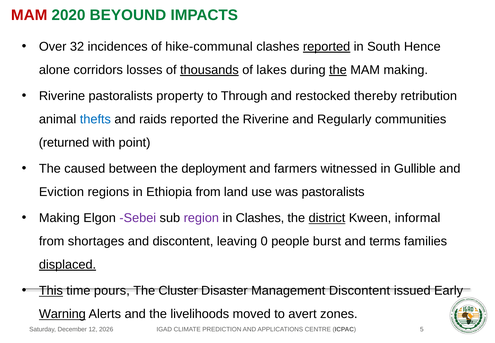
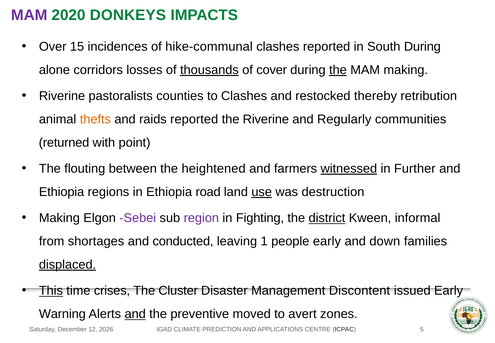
MAM colour: red -> purple (29, 15)
BEYOUND: BEYOUND -> DONKEYS (128, 15)
32: 32 -> 15 (77, 47)
reported underline: present -> none (327, 47)
South Hence: Hence -> During (422, 47)
lakes: lakes -> cover (272, 70)
property: property -> counties (180, 96)
to Through: Through -> Clashes (244, 96)
thefts colour: blue -> orange (95, 119)
caused: caused -> flouting (85, 169)
deployment: deployment -> heightened (214, 169)
witnessed underline: none -> present (349, 169)
Gullible: Gullible -> Further (415, 169)
Eviction: Eviction -> Ethiopia (62, 192)
Ethiopia from: from -> road (208, 192)
use underline: none -> present (262, 192)
was pastoralists: pastoralists -> destruction (333, 192)
in Clashes: Clashes -> Fighting (260, 218)
and discontent: discontent -> conducted (183, 241)
0: 0 -> 1 (264, 241)
people burst: burst -> early (327, 241)
terms: terms -> down (385, 241)
pours: pours -> crises (112, 291)
Warning underline: present -> none (62, 314)
and underline: none -> present (135, 314)
livelihoods: livelihoods -> preventive (200, 314)
